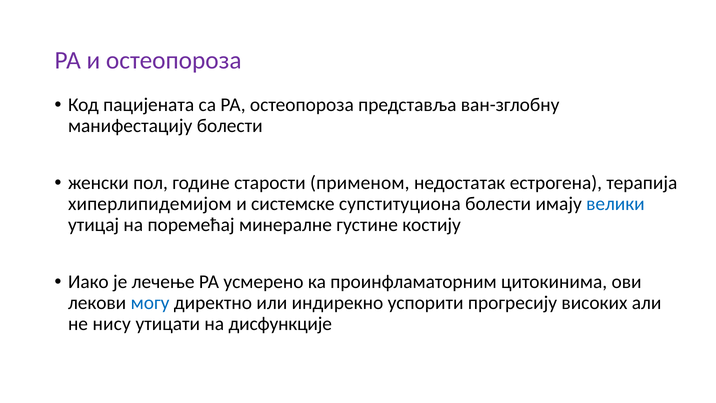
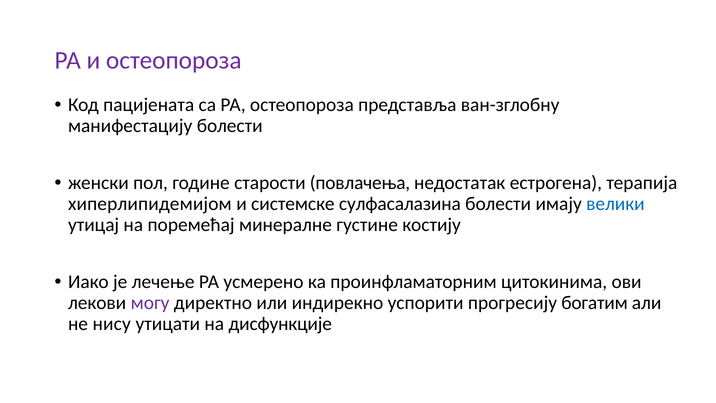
применом: применом -> повлачења (360, 183)
супституциона: супституциона -> сулфасалазина (400, 204)
могу colour: blue -> purple (150, 303)
високих: високих -> богатим (595, 303)
